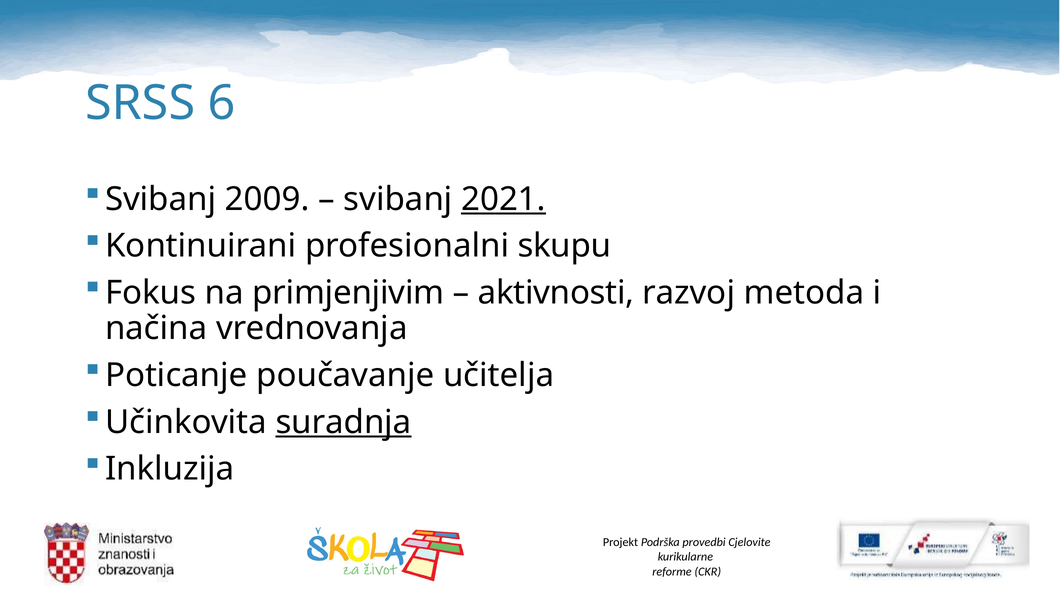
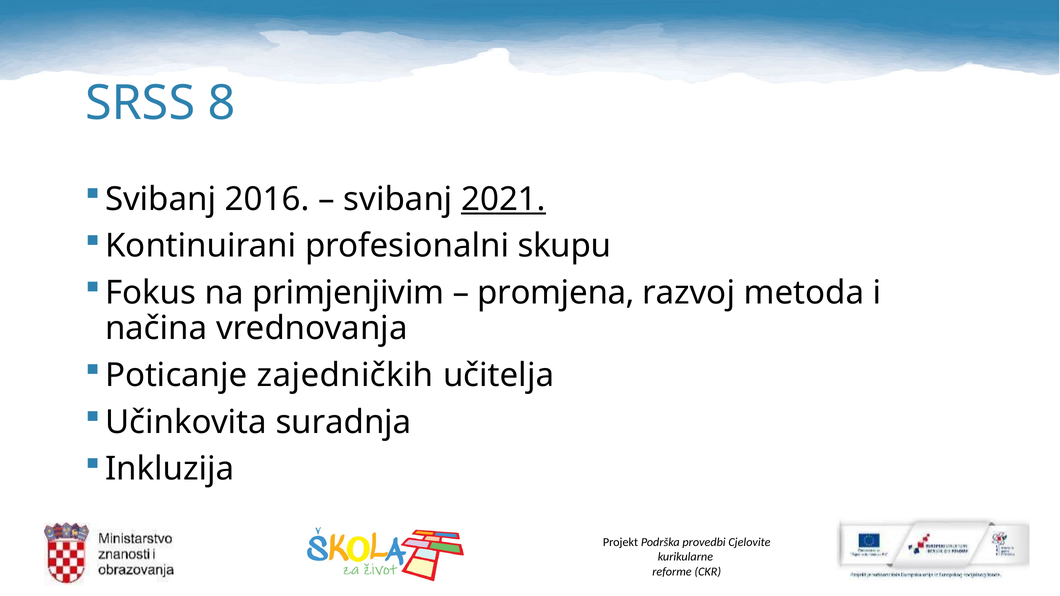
6: 6 -> 8 (222, 103)
2009: 2009 -> 2016 (267, 199)
aktivnosti: aktivnosti -> promjena (556, 293)
poučavanje: poučavanje -> zajedničkih (345, 375)
suradnja underline: present -> none (343, 422)
